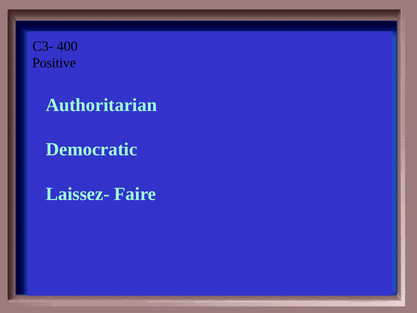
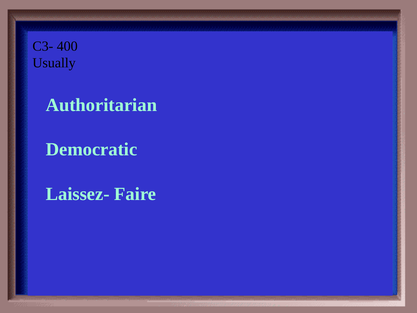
Positive: Positive -> Usually (54, 63)
